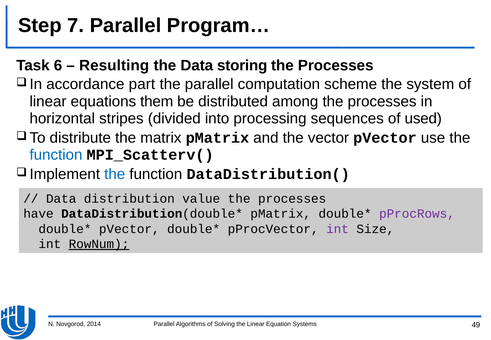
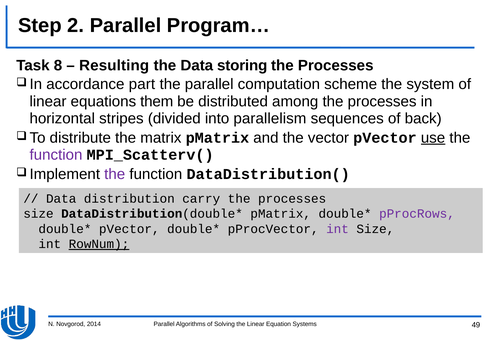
7: 7 -> 2 (76, 26)
6: 6 -> 8 (58, 66)
processing: processing -> parallelism (270, 119)
used: used -> back (423, 119)
use underline: none -> present (433, 138)
function colour: blue -> purple (56, 155)
the colour: blue -> purple (115, 174)
value: value -> carry (201, 199)
have: have -> size (38, 214)
